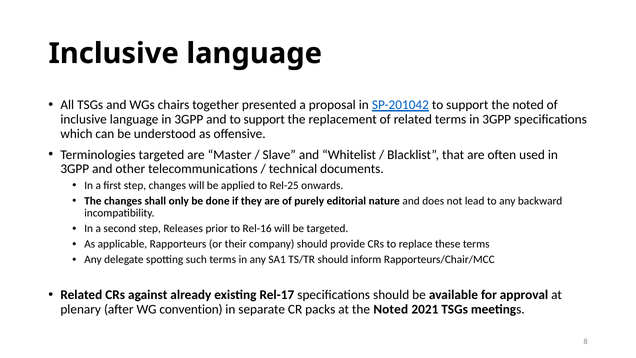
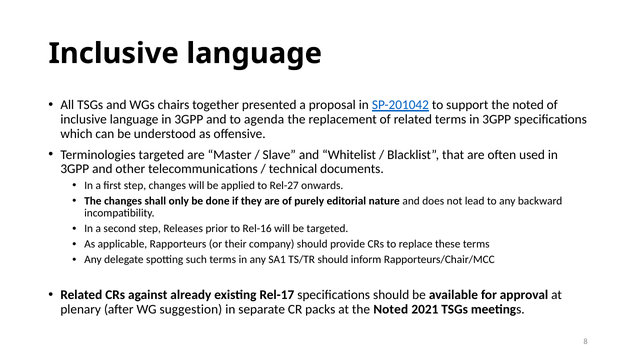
and to support: support -> agenda (264, 119)
Rel-25: Rel-25 -> Rel-27 (284, 185)
convention: convention -> suggestion (191, 309)
